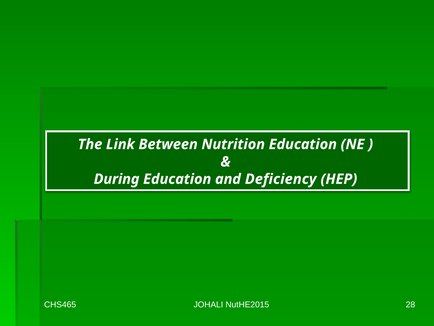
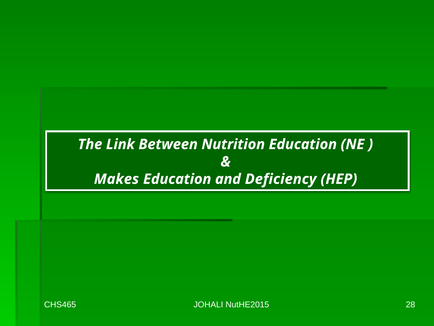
During: During -> Makes (116, 179)
